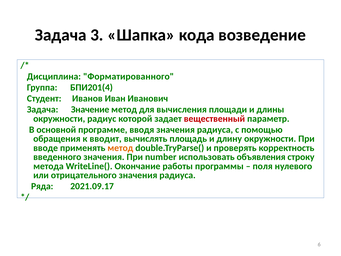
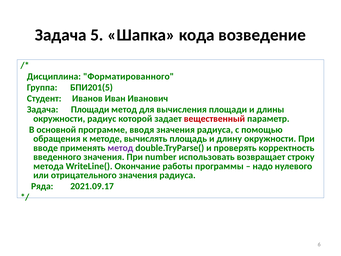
3: 3 -> 5 (97, 35)
БПИ201(4: БПИ201(4 -> БПИ201(5 (91, 88)
Задача Значение: Значение -> Площади (90, 110)
вводит: вводит -> методе (106, 139)
метод colour: orange -> purple (120, 148)
объявления: объявления -> возвращает (261, 157)
поля: поля -> надо (263, 166)
